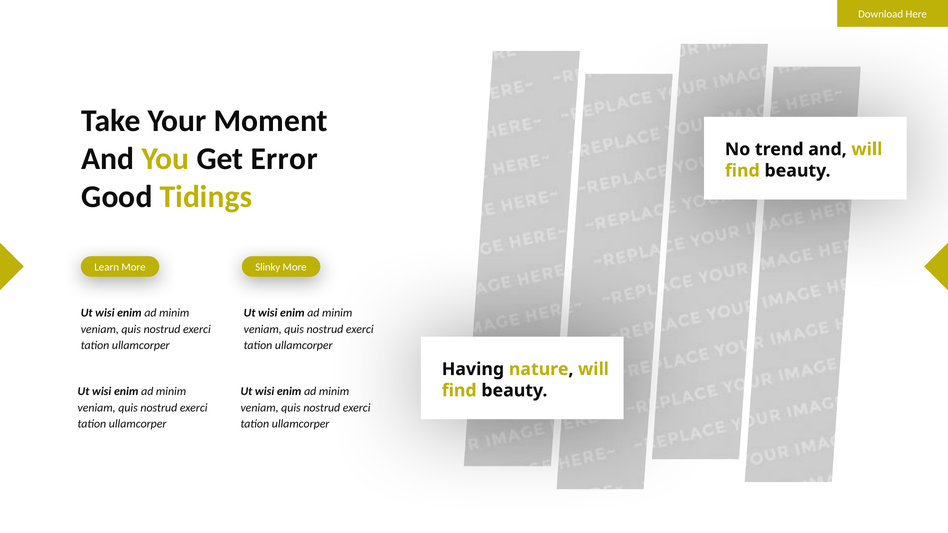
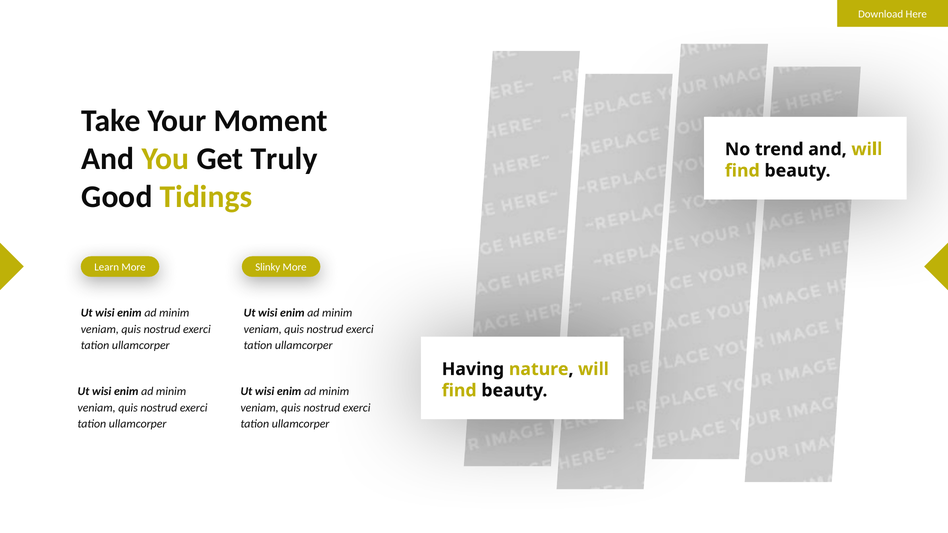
Error: Error -> Truly (284, 159)
